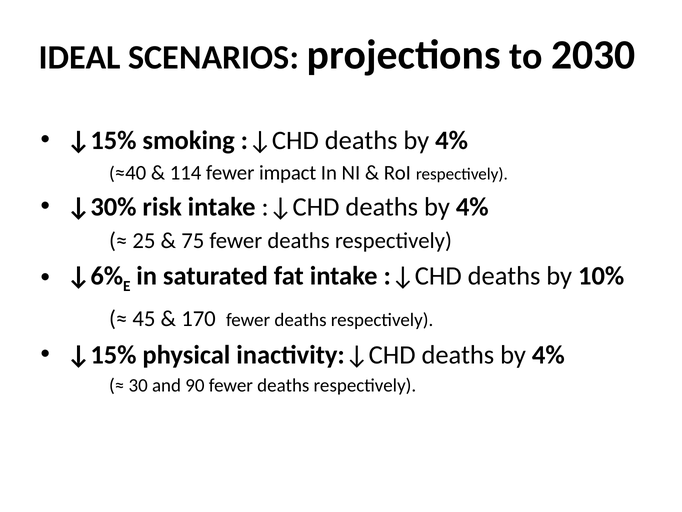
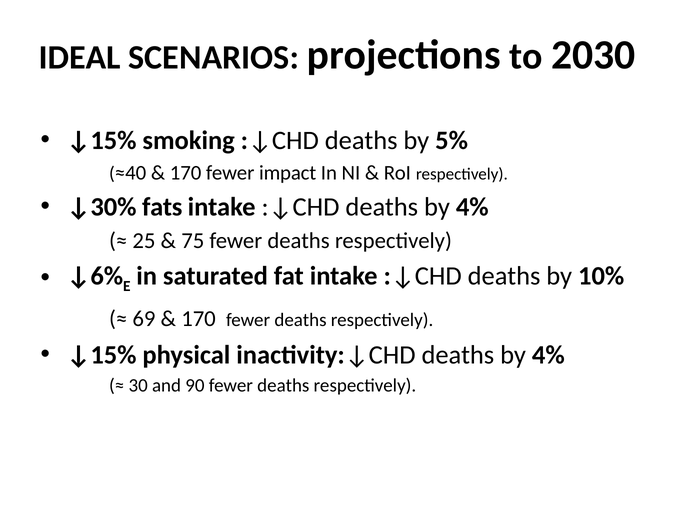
4%: 4% -> 5% (452, 141)
114: 114 -> 170 (186, 173)
risk: risk -> fats (162, 207)
45: 45 -> 69 (144, 319)
